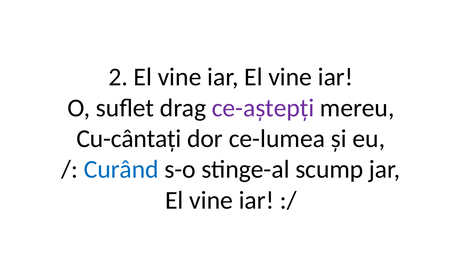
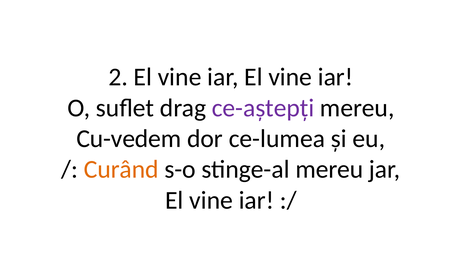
Cu-cântați: Cu-cântați -> Cu-vedem (129, 139)
Curând colour: blue -> orange (121, 169)
stinge-al scump: scump -> mereu (329, 169)
